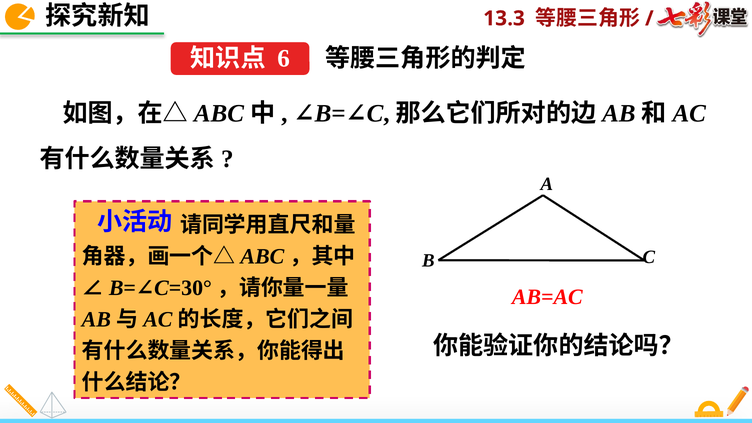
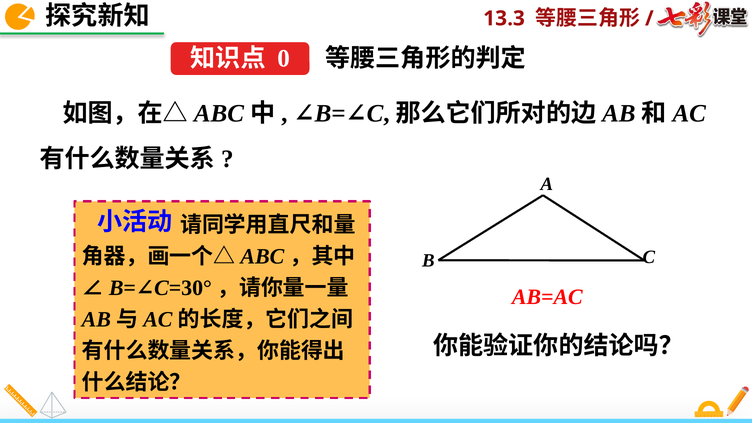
6: 6 -> 0 (284, 59)
